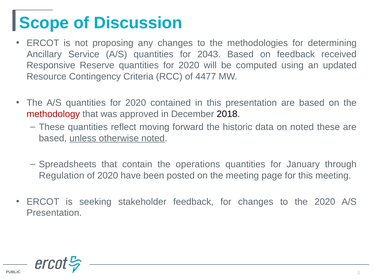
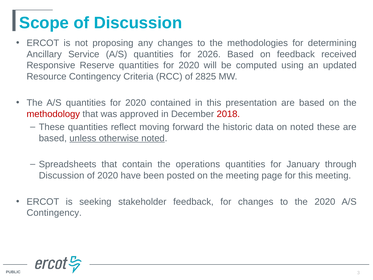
2043: 2043 -> 2026 (209, 54)
4477: 4477 -> 2825 (206, 77)
2018 colour: black -> red (228, 114)
Regulation: Regulation -> Discussion (62, 175)
Presentation: Presentation -> Contingency (54, 213)
